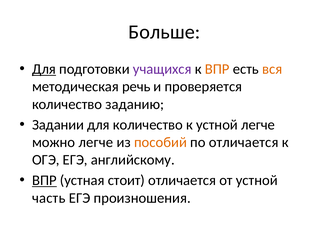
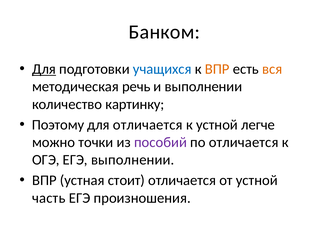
Больше: Больше -> Банком (164, 32)
учащихся colour: purple -> blue (162, 69)
и проверяется: проверяется -> выполнении (203, 87)
заданию: заданию -> картинку (135, 104)
Задании: Задании -> Поэтому (58, 125)
для количество: количество -> отличается (148, 125)
можно легче: легче -> точки (96, 142)
пособий colour: orange -> purple (161, 142)
ЕГЭ английскому: английскому -> выполнении (133, 160)
ВПР underline: present -> none (44, 180)
